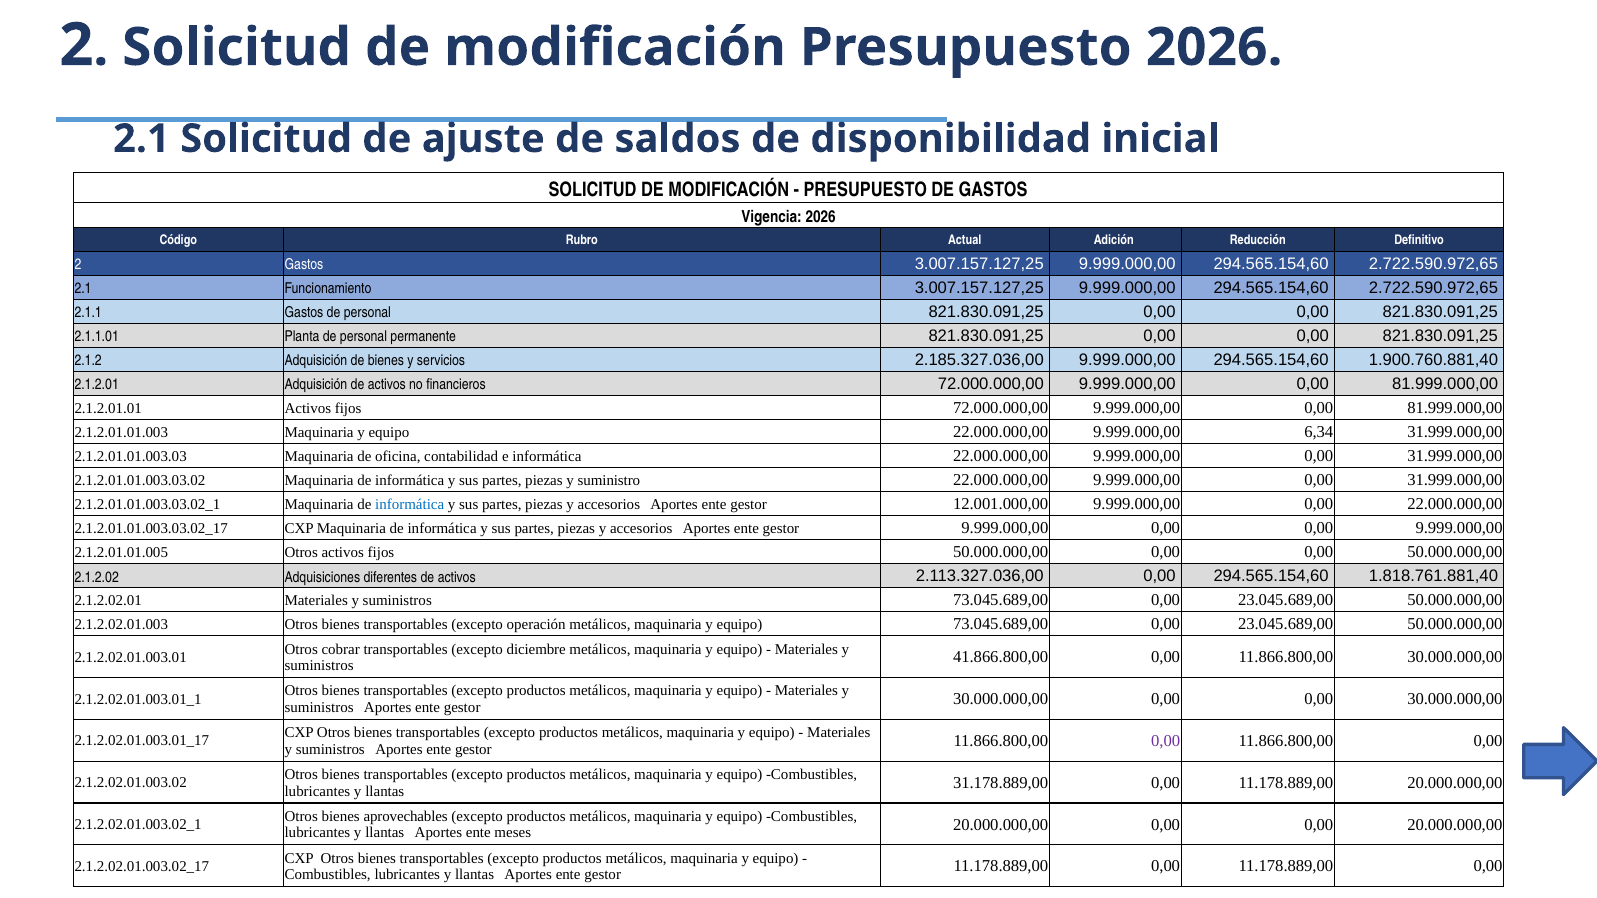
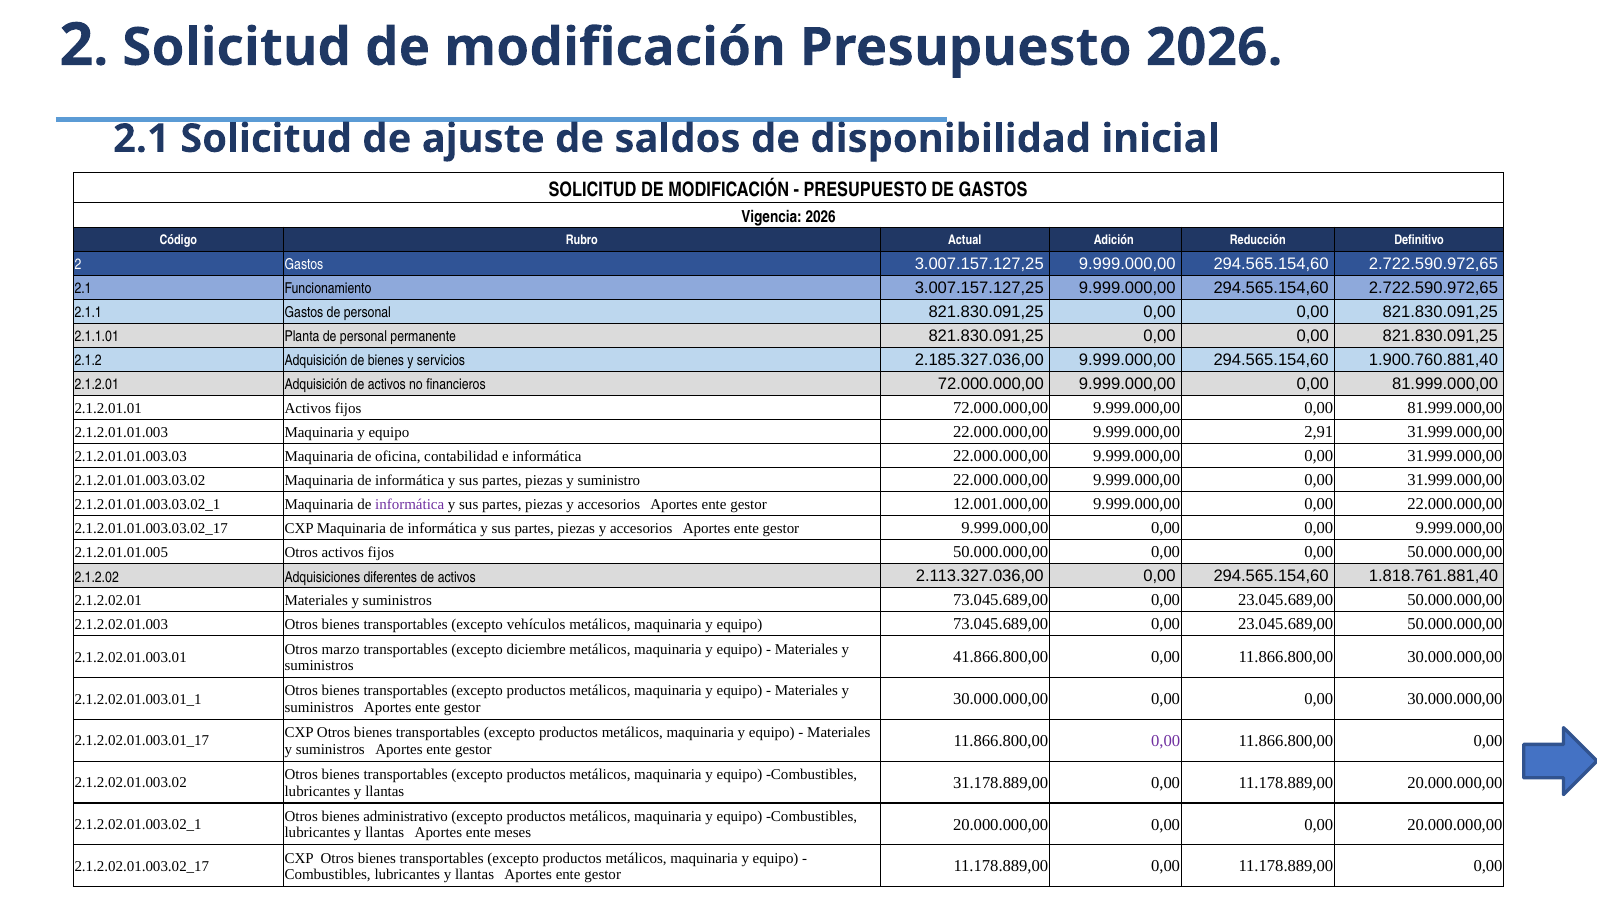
6,34: 6,34 -> 2,91 (1319, 432)
informática colour: blue -> purple (410, 504)
operación: operación -> vehículos (536, 625)
cobrar: cobrar -> marzo (341, 649)
aprovechables: aprovechables -> administrativo (406, 817)
